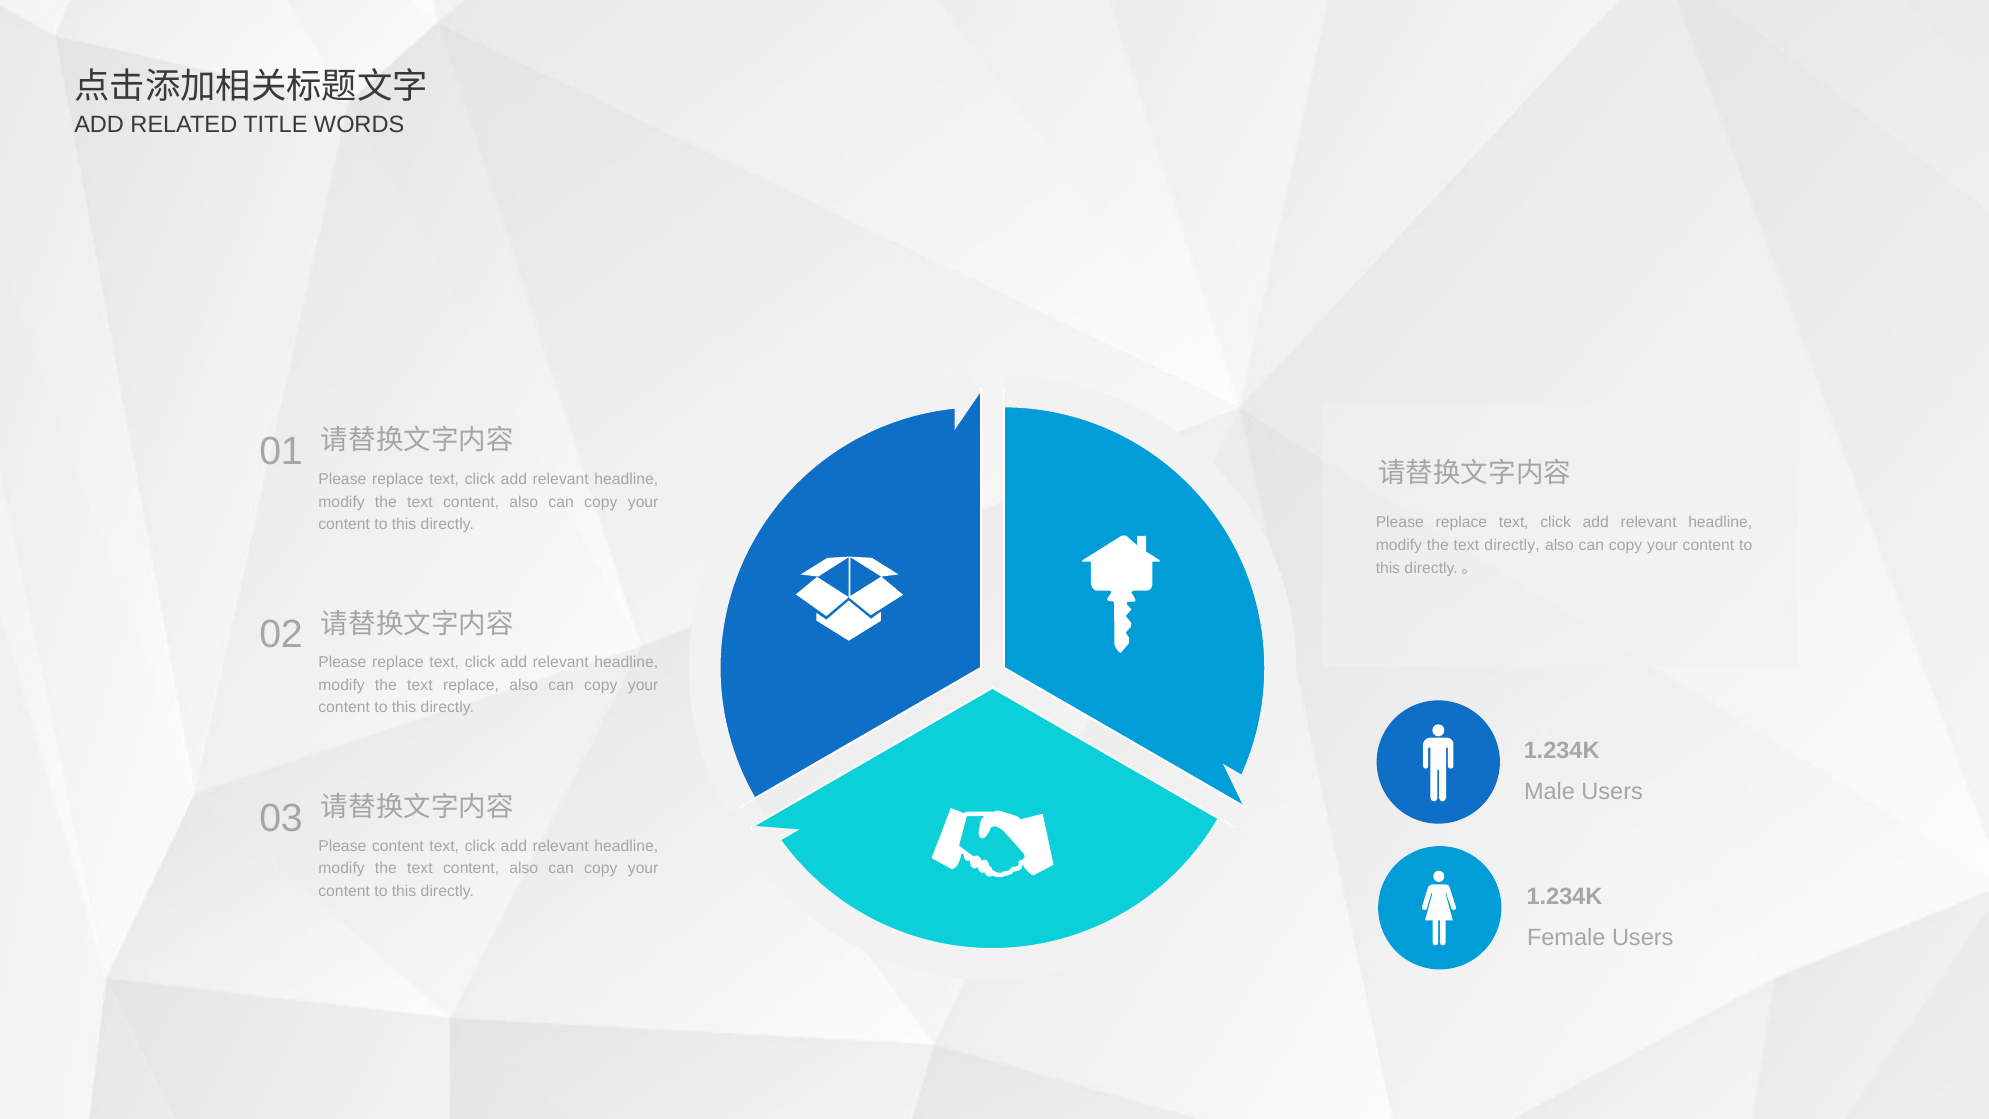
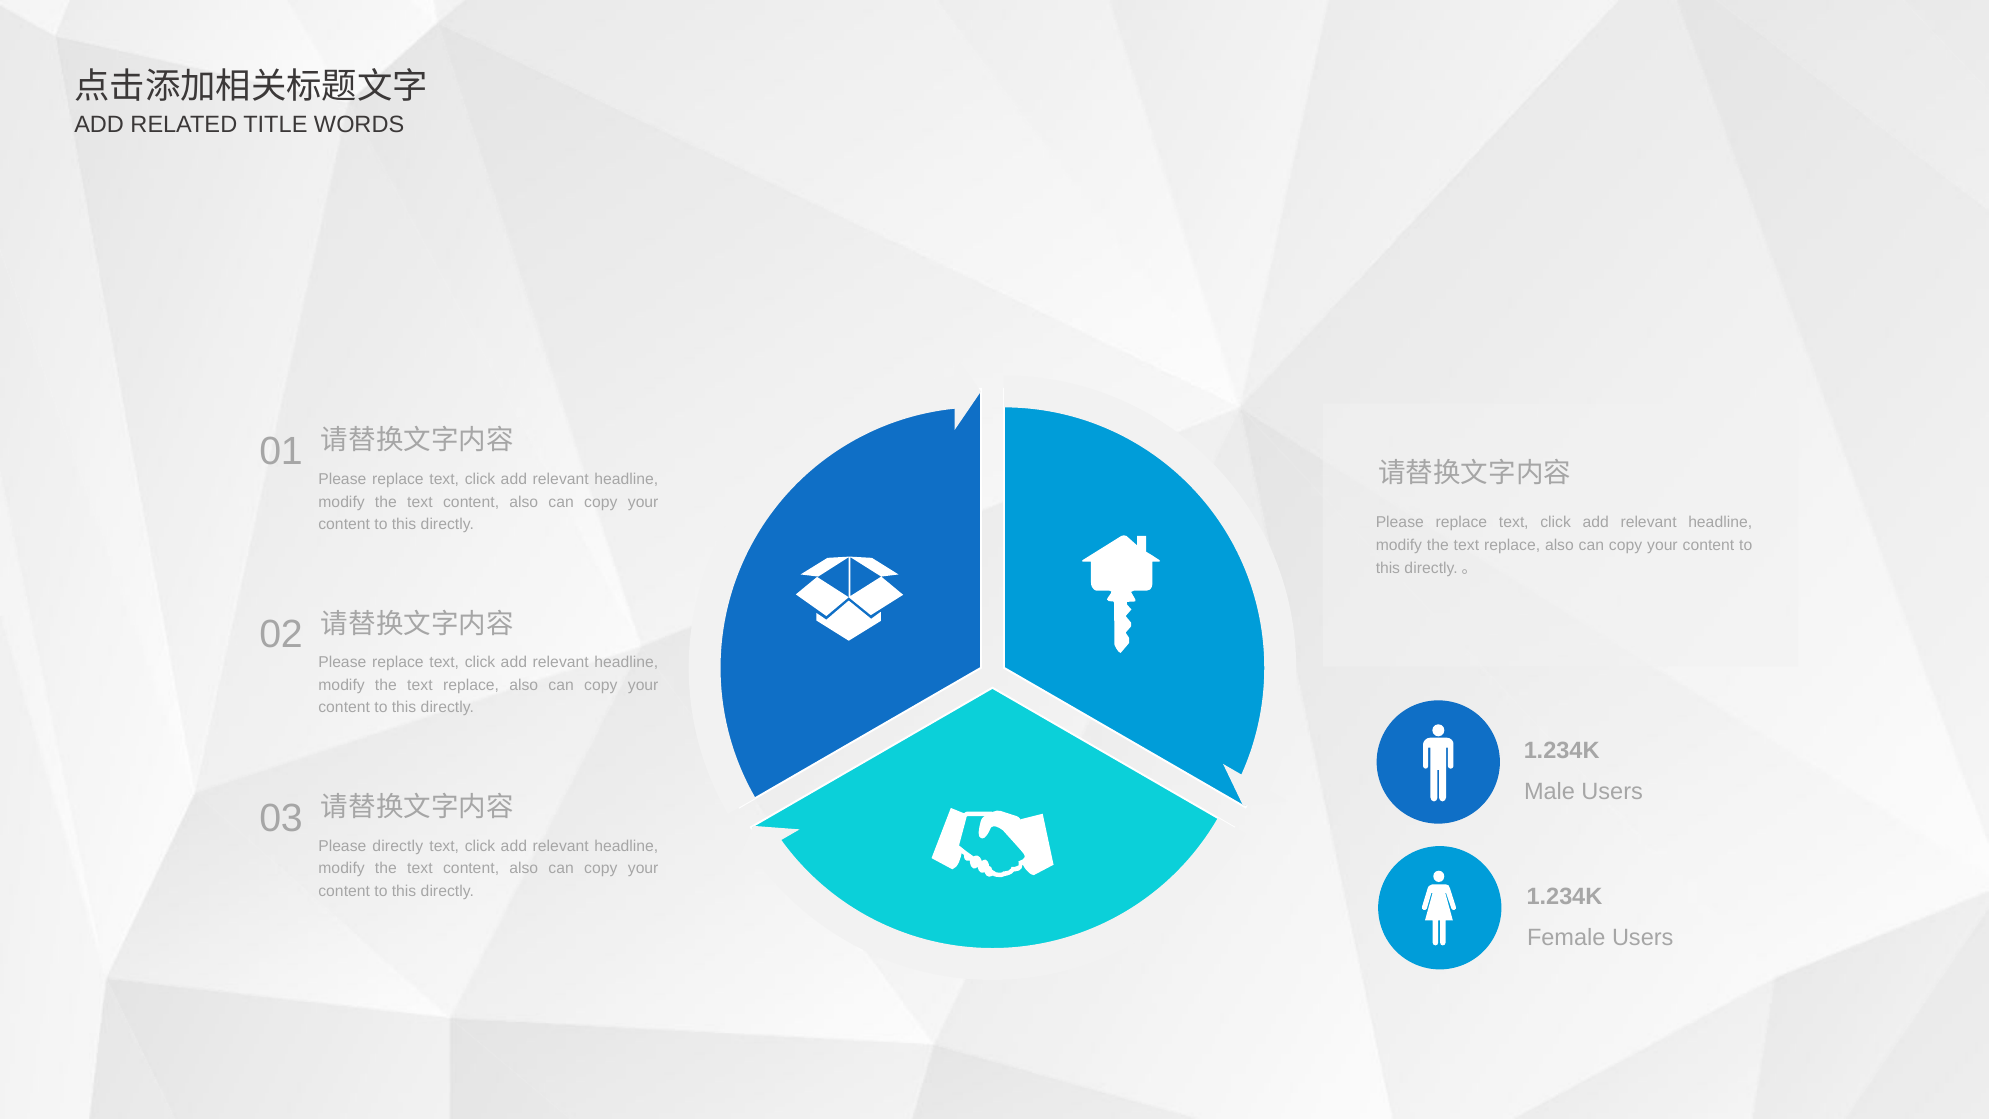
directly: directly -> replace (1512, 545)
Please content: content -> directly (398, 846)
